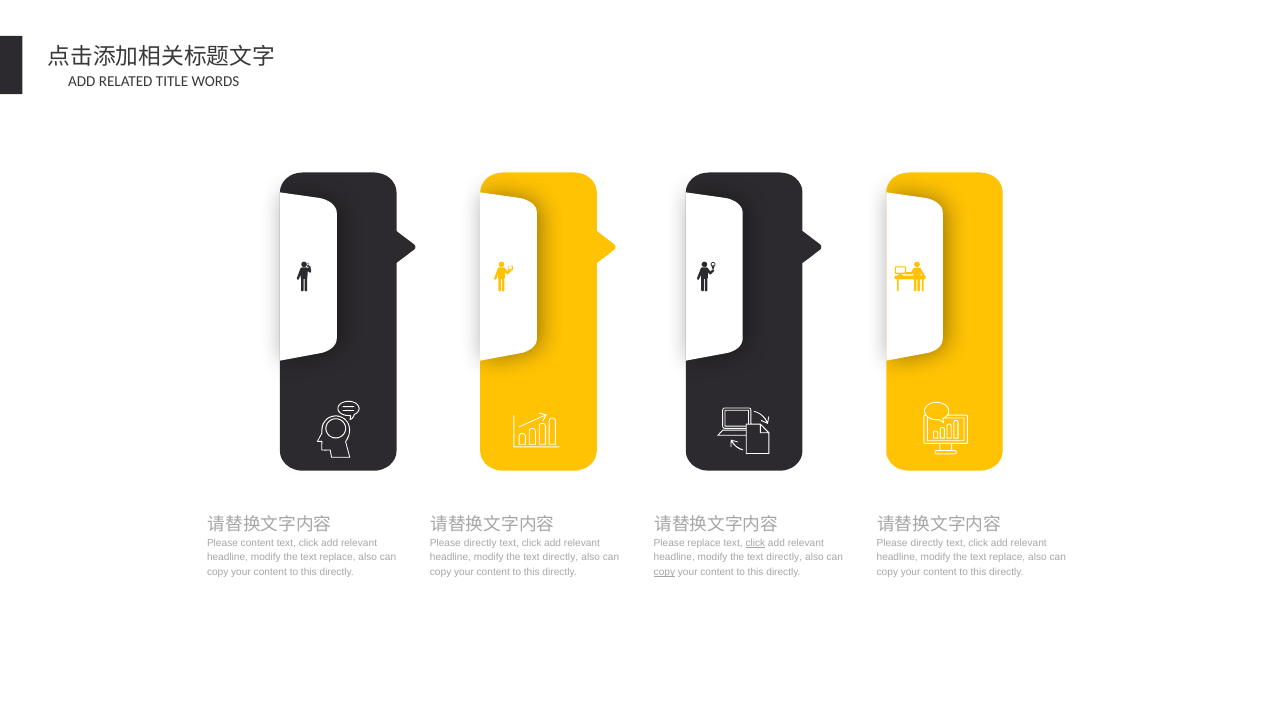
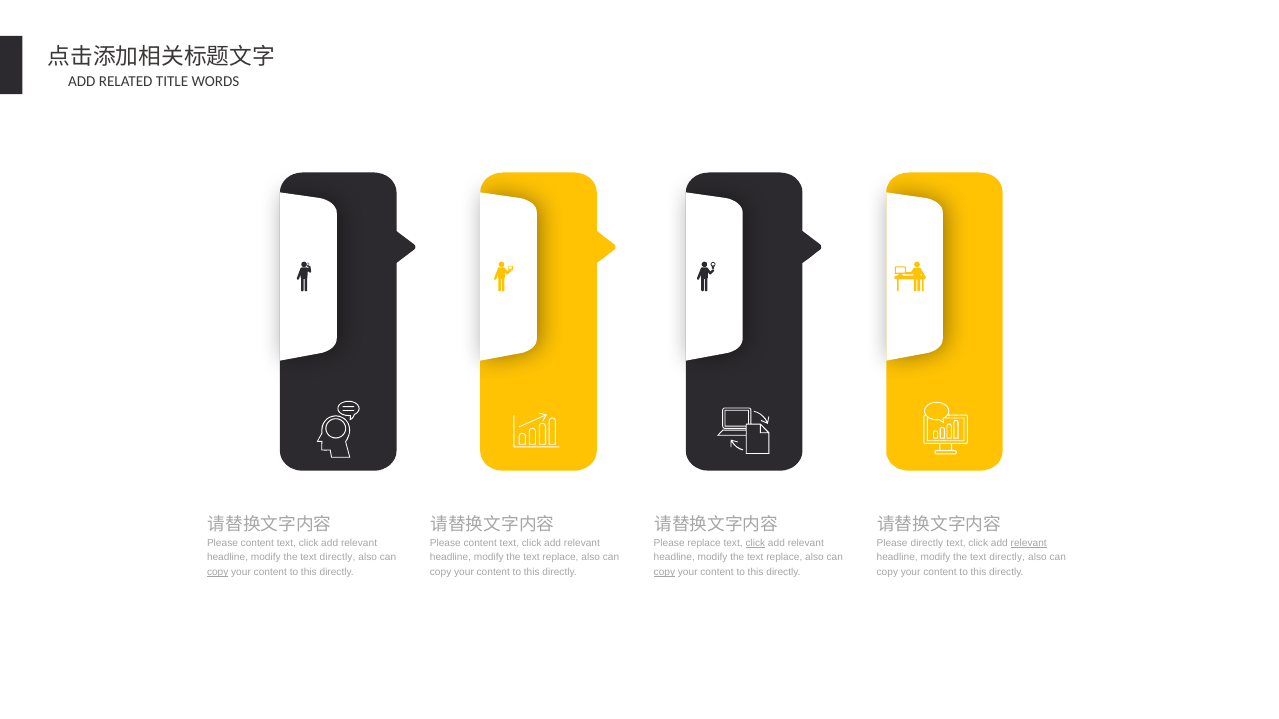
directly: directly -> content (480, 543)
relevant underline: none -> present (1029, 543)
replace: replace -> directly (338, 558)
directly: directly -> replace (561, 558)
directly: directly -> replace (784, 558)
replace: replace -> directly (1007, 558)
copy underline: none -> present (218, 572)
